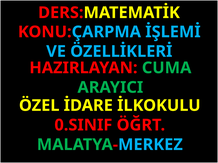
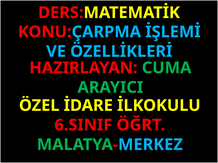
0.SINIF: 0.SINIF -> 6.SINIF (83, 125)
